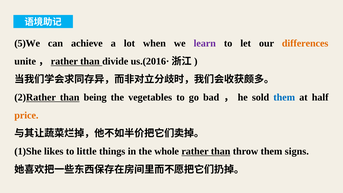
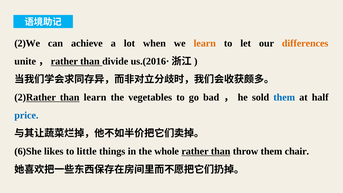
5)We: 5)We -> 2)We (27, 43)
learn colour: purple -> orange (205, 43)
than being: being -> learn (95, 97)
price colour: orange -> blue (26, 115)
1)She: 1)She -> 6)She (28, 151)
signs: signs -> chair (297, 151)
